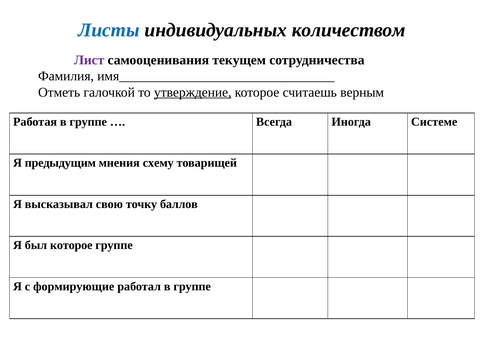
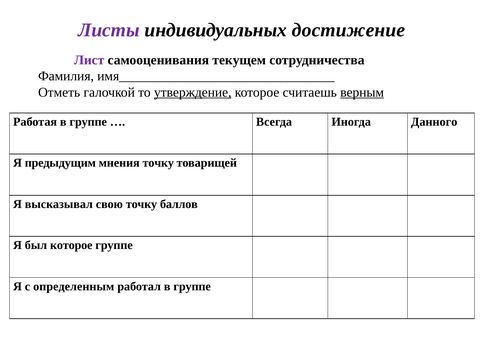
Листы colour: blue -> purple (109, 30)
количеством: количеством -> достижение (349, 30)
верным underline: none -> present (362, 92)
Системе: Системе -> Данного (434, 122)
мнения схему: схему -> точку (158, 163)
формирующие: формирующие -> определенным (74, 286)
